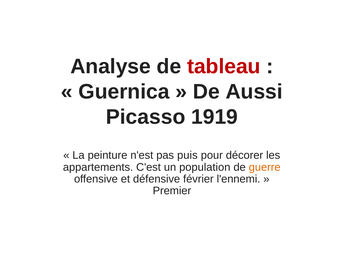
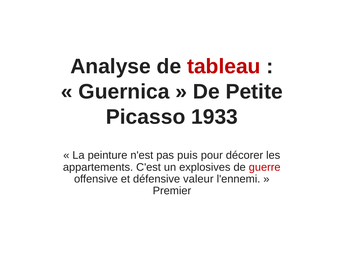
Aussi: Aussi -> Petite (254, 92)
1919: 1919 -> 1933 (215, 117)
population: population -> explosives (205, 167)
guerre colour: orange -> red (265, 167)
février: février -> valeur (198, 179)
